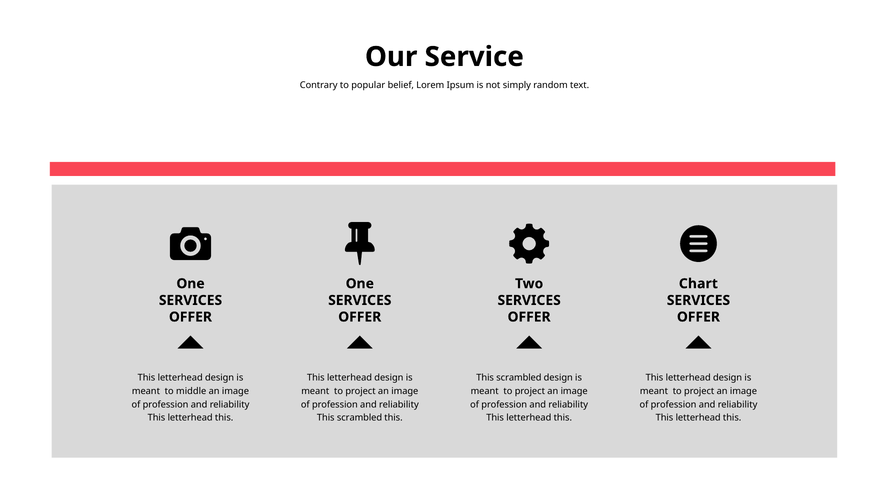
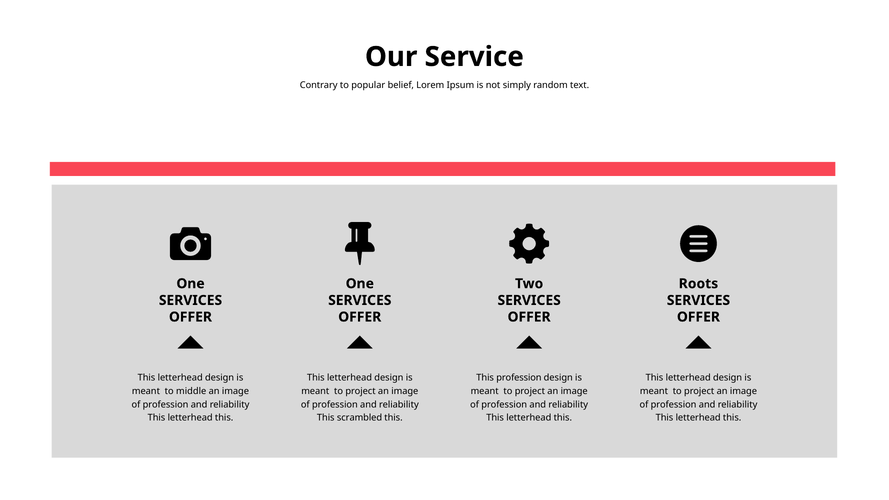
Chart: Chart -> Roots (698, 284)
scrambled: scrambled -> profession (519, 378)
